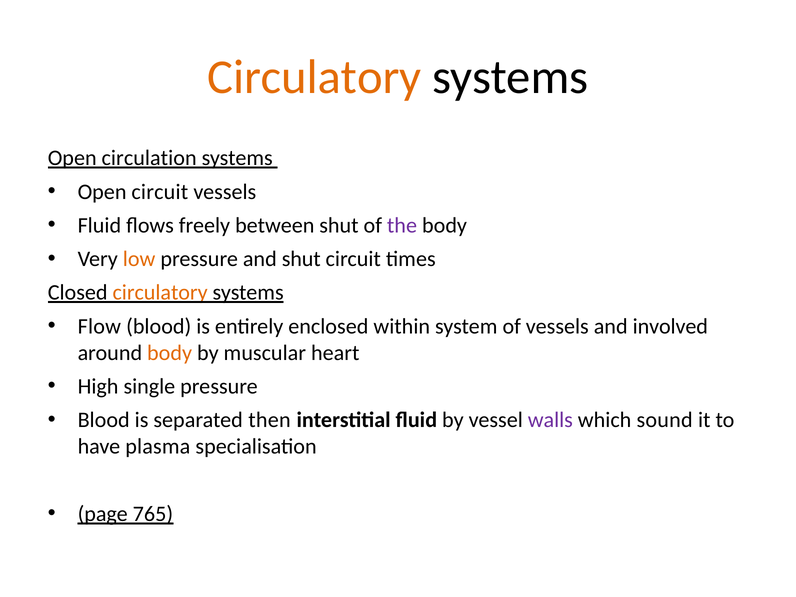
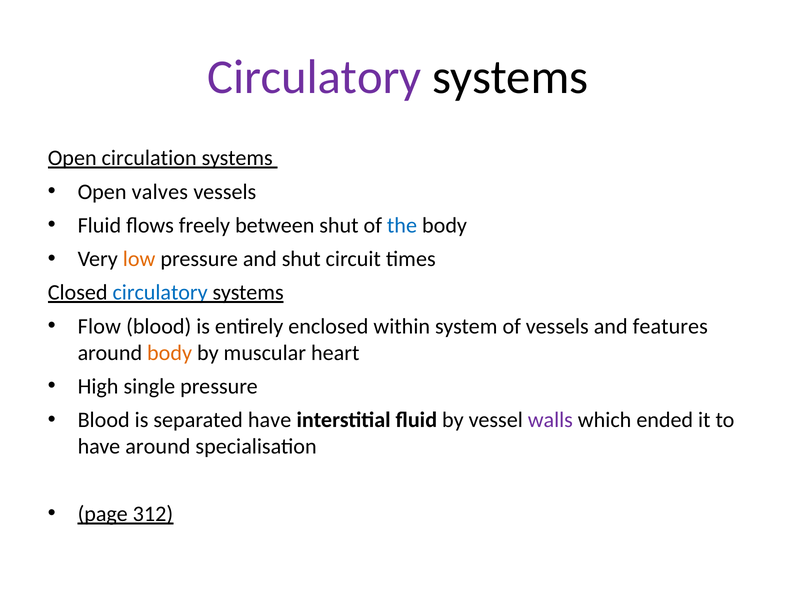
Circulatory colour: orange -> purple (314, 77)
Open circuit: circuit -> valves (160, 192)
the colour: purple -> blue (402, 225)
circulatory colour: orange -> blue (160, 293)
involved: involved -> features (670, 326)
separated then: then -> have (270, 420)
sound: sound -> ended (665, 420)
have plasma: plasma -> around (158, 447)
765: 765 -> 312 (153, 514)
